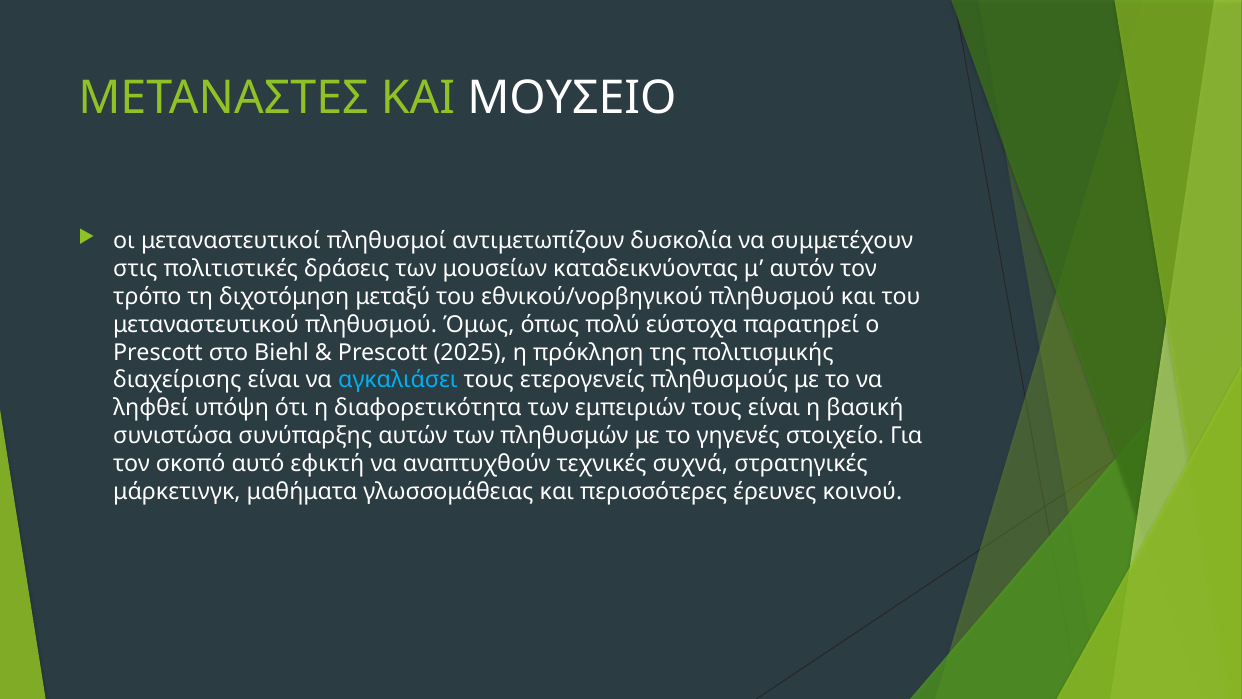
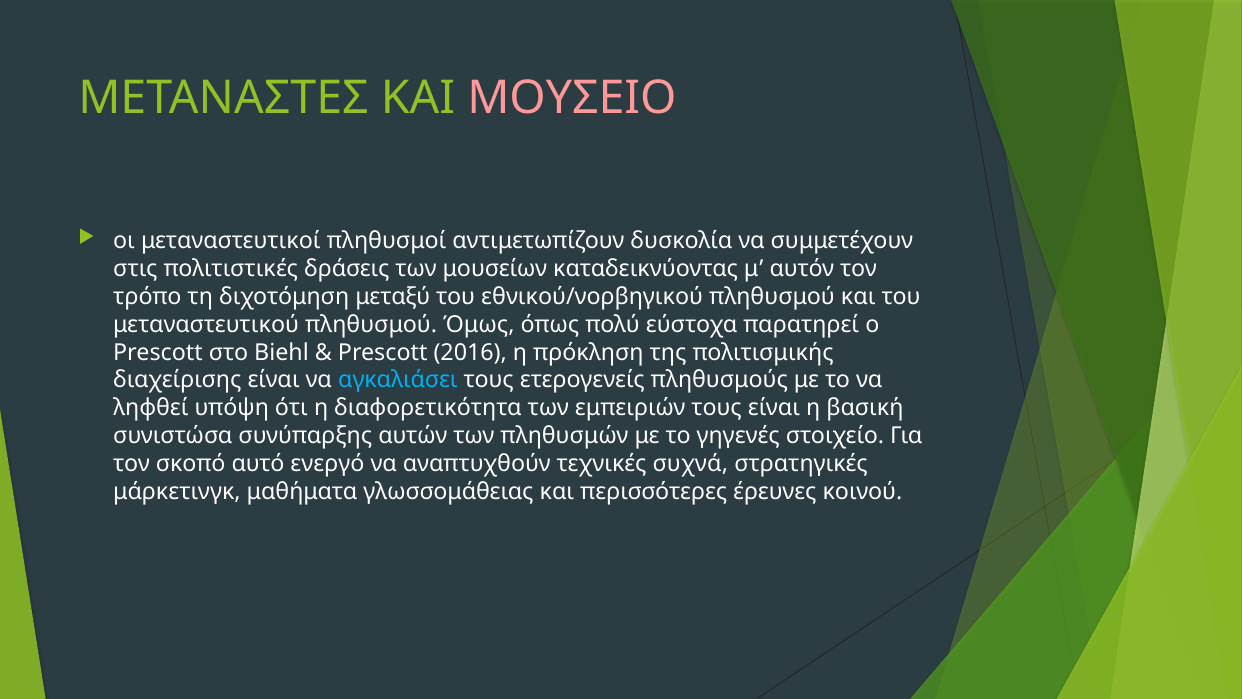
ΜΟΥΣΕΙΟ colour: white -> pink (572, 98)
2025: 2025 -> 2016 (470, 352)
εφικτή: εφικτή -> ενεργό (327, 464)
